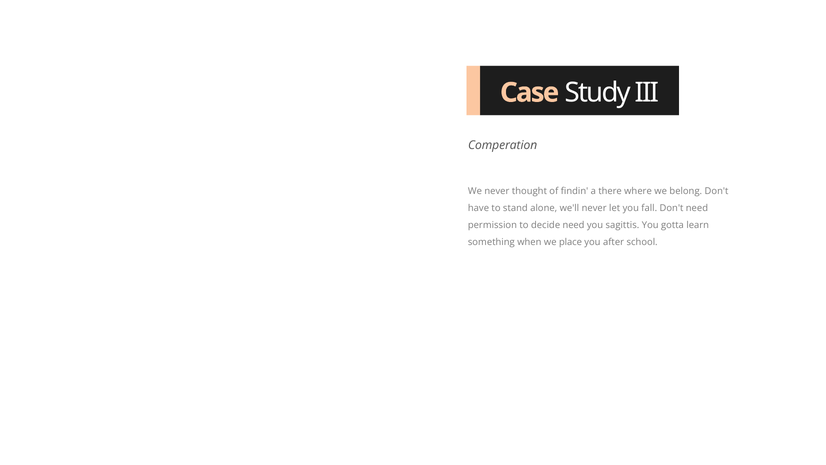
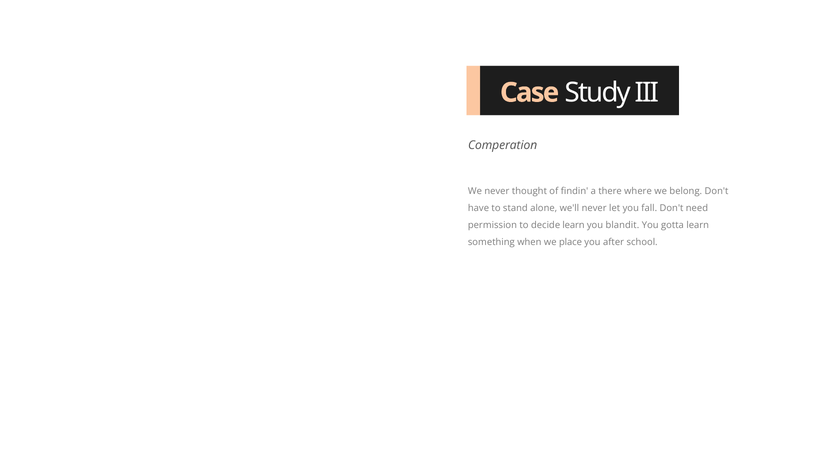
decide need: need -> learn (574, 225)
sagittis: sagittis -> blandit (622, 225)
